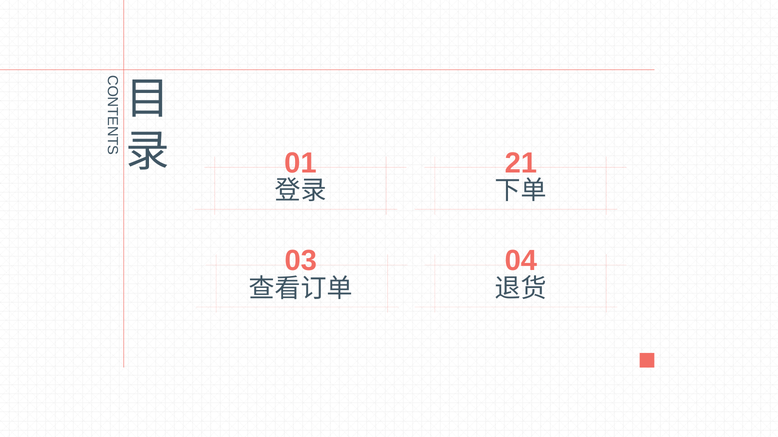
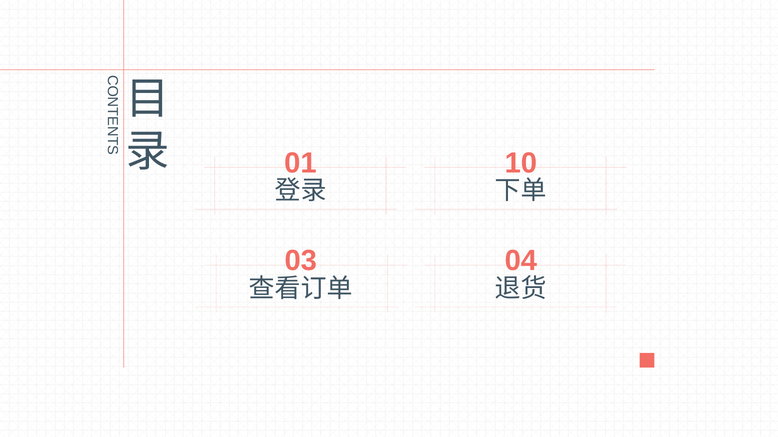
21: 21 -> 10 (521, 163)
